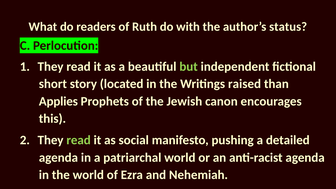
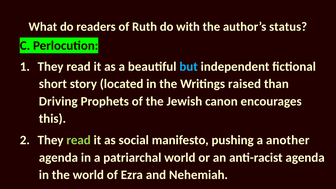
but colour: light green -> light blue (189, 67)
Applies: Applies -> Driving (58, 101)
detailed: detailed -> another (288, 140)
